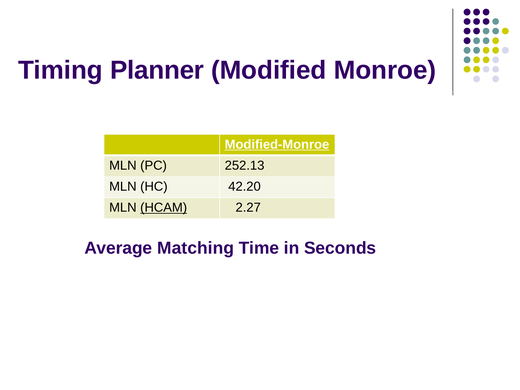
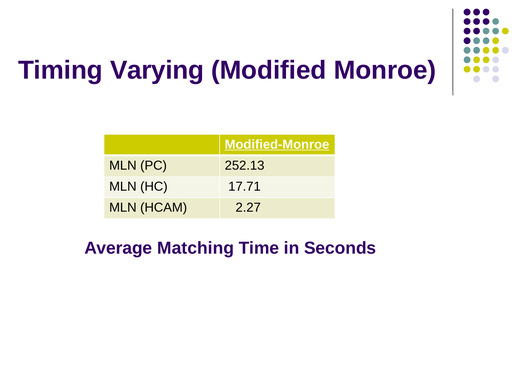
Planner: Planner -> Varying (157, 70)
42.20: 42.20 -> 17.71 (245, 187)
HCAM underline: present -> none (164, 208)
